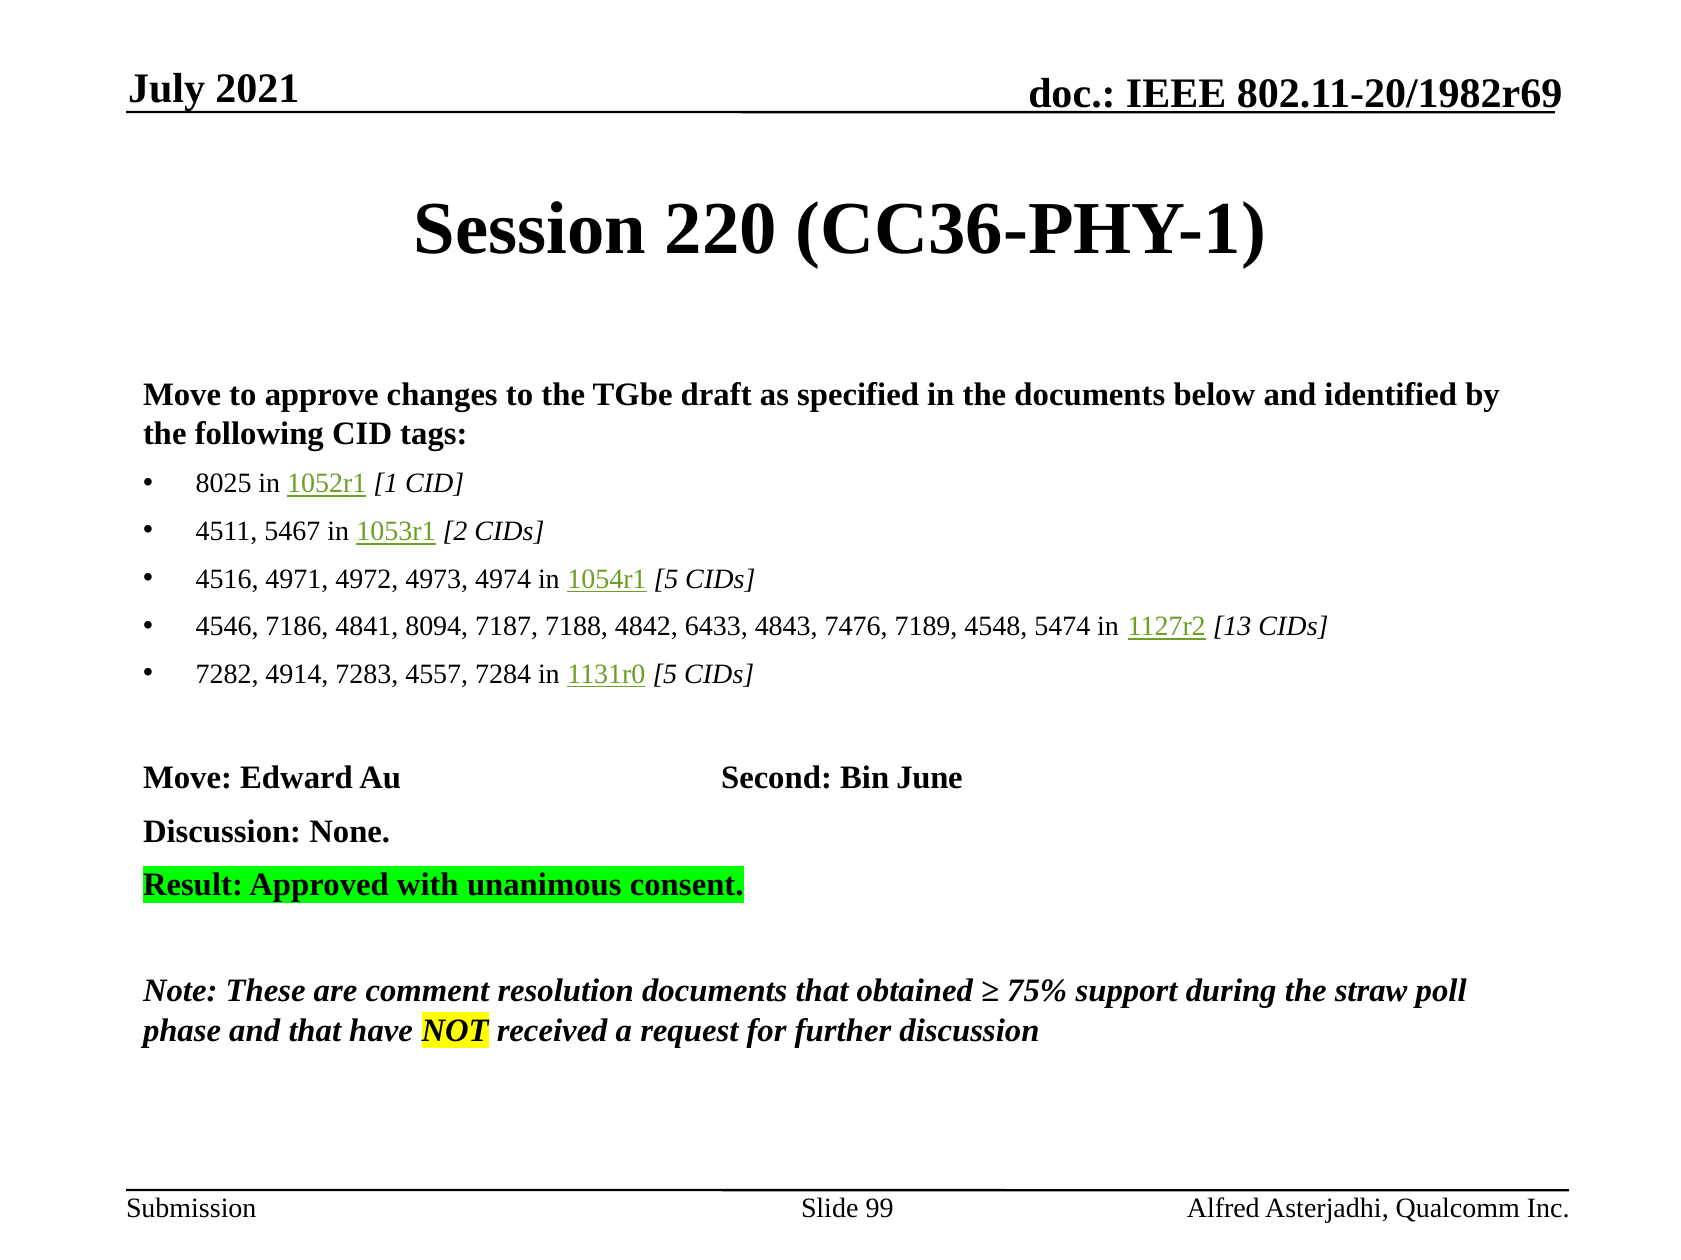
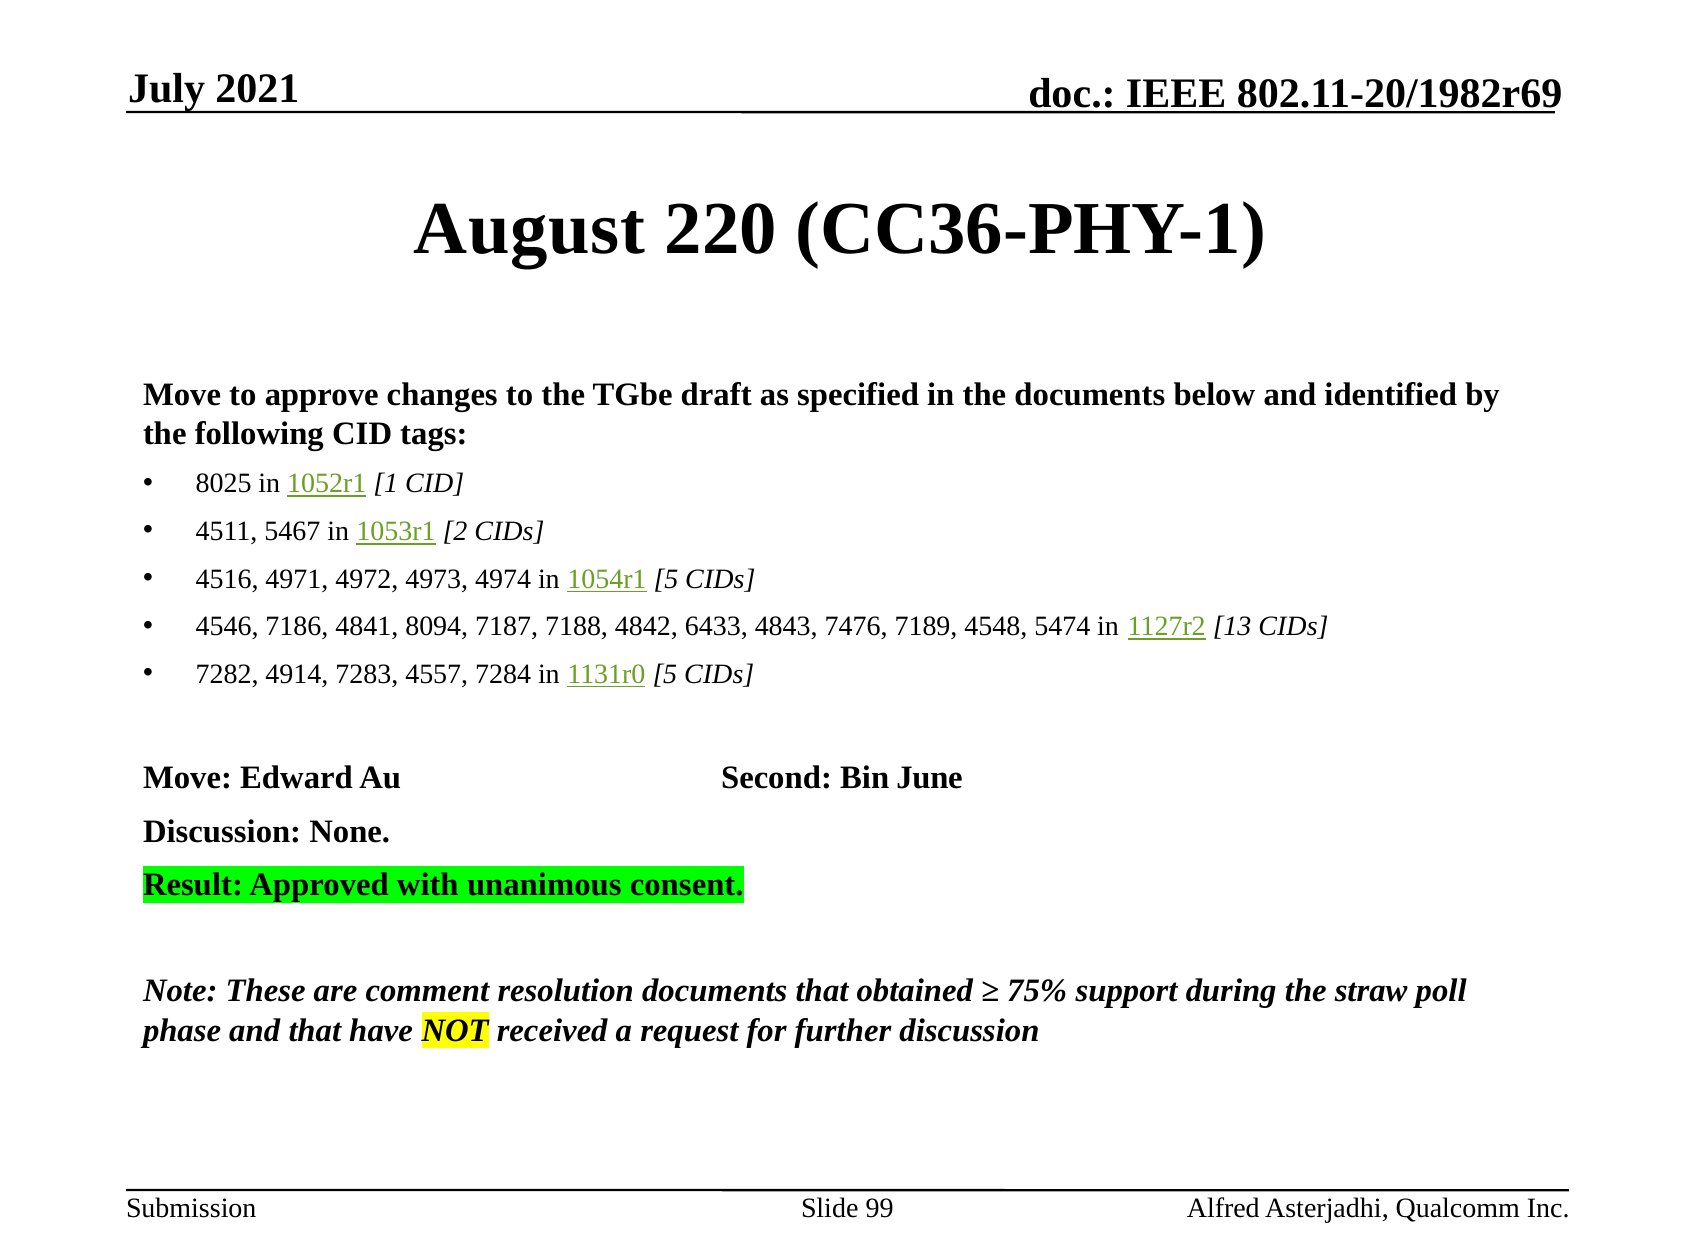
Session: Session -> August (530, 229)
